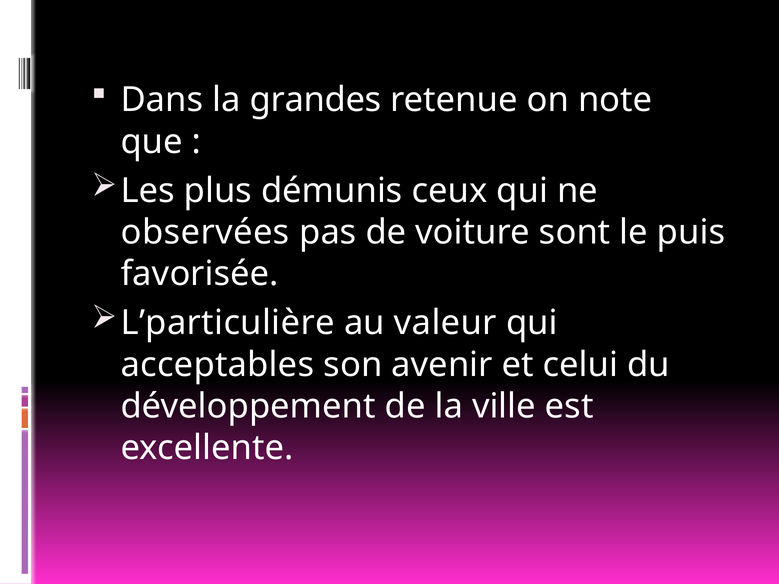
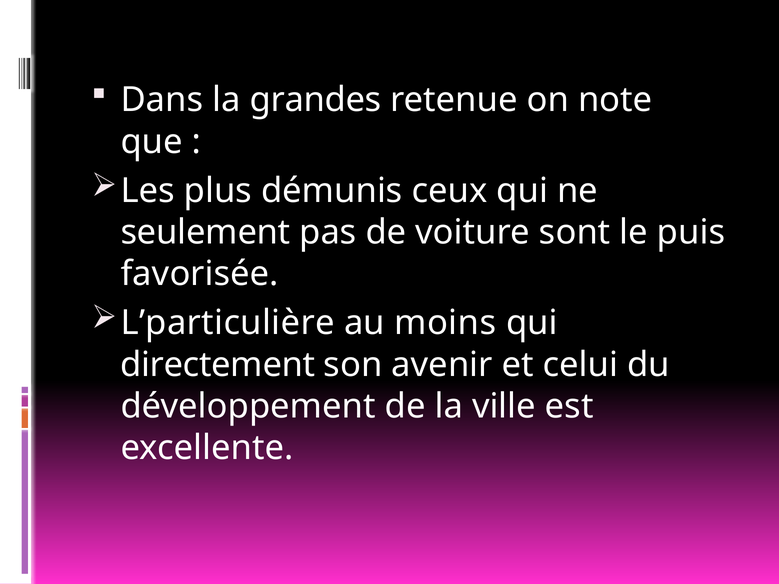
observées: observées -> seulement (206, 232)
valeur: valeur -> moins (445, 323)
acceptables: acceptables -> directement (218, 365)
